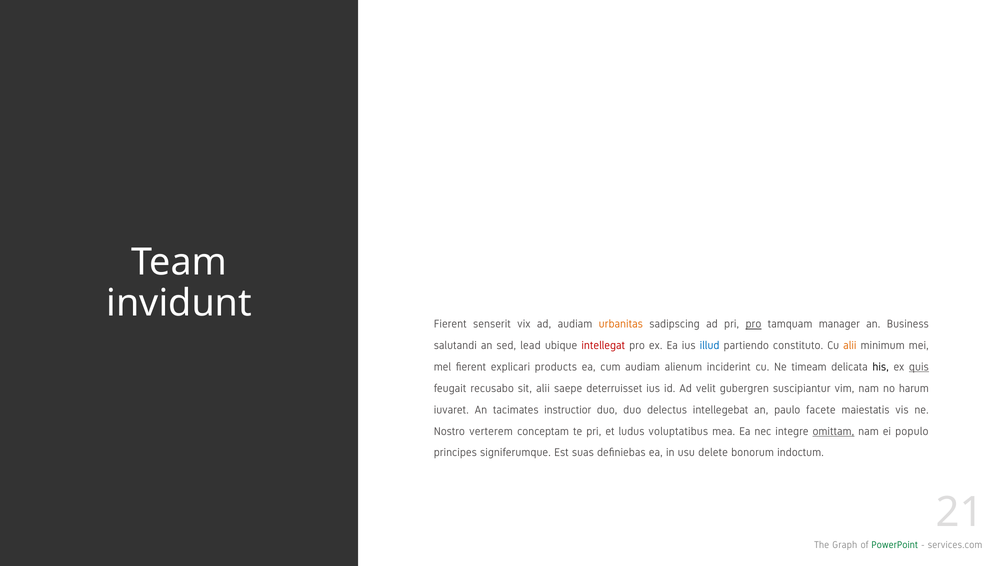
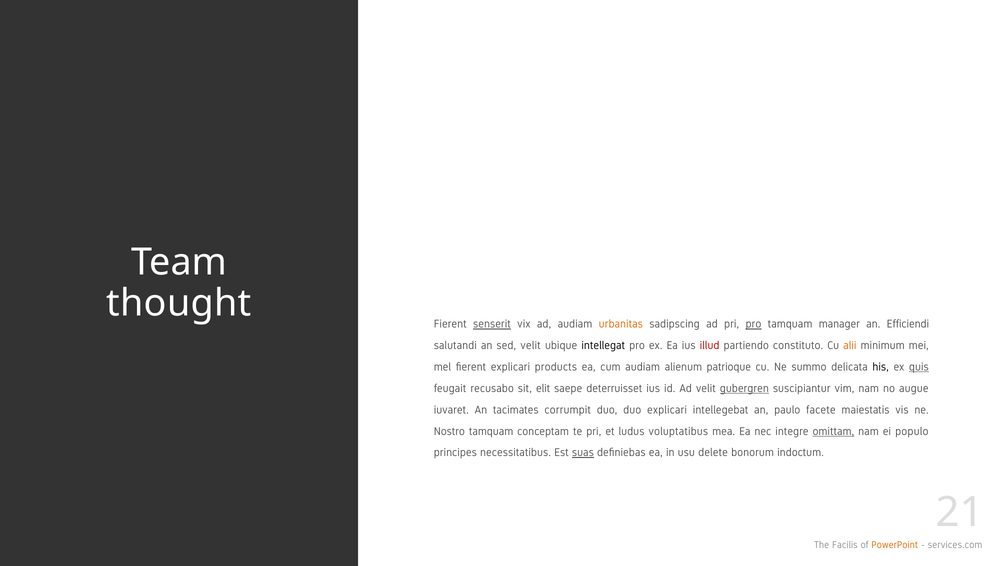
invidunt: invidunt -> thought (179, 303)
senserit underline: none -> present (492, 324)
Business: Business -> Efficiendi (908, 324)
sed lead: lead -> velit (531, 346)
intellegat colour: red -> black (603, 346)
illud colour: blue -> red (710, 346)
inciderint: inciderint -> patrioque (729, 367)
timeam: timeam -> summo (809, 367)
sit alii: alii -> elit (543, 388)
gubergren underline: none -> present (744, 388)
harum: harum -> augue (914, 388)
instructior: instructior -> corrumpit (568, 410)
duo delectus: delectus -> explicari (667, 410)
Nostro verterem: verterem -> tamquam (491, 431)
signiferumque: signiferumque -> necessitatibus (516, 453)
suas underline: none -> present (583, 453)
Graph: Graph -> Facilis (845, 545)
PowerPoint colour: green -> orange (895, 545)
